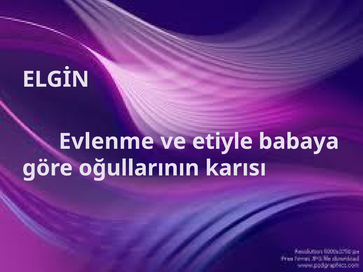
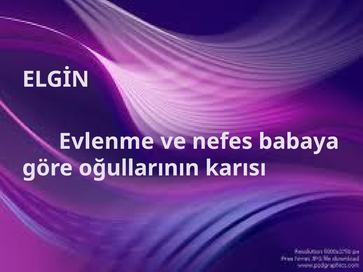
etiyle: etiyle -> nefes (222, 142)
